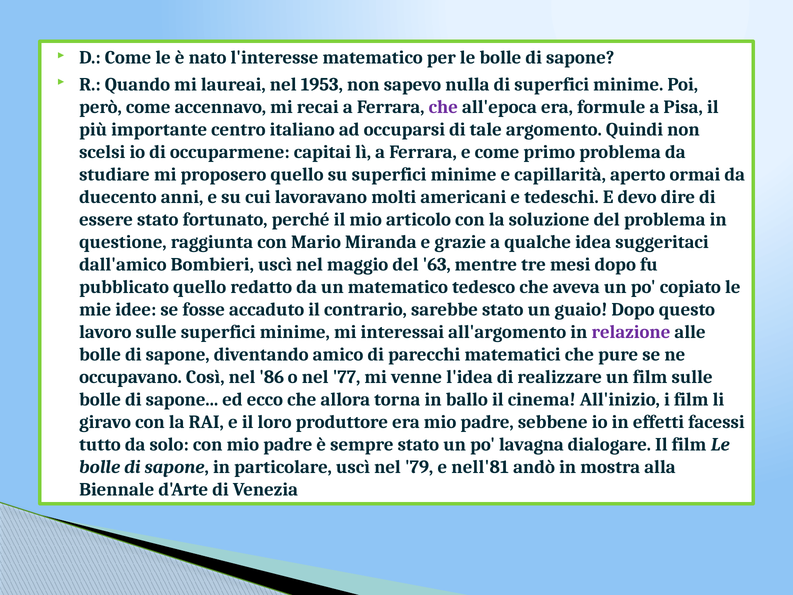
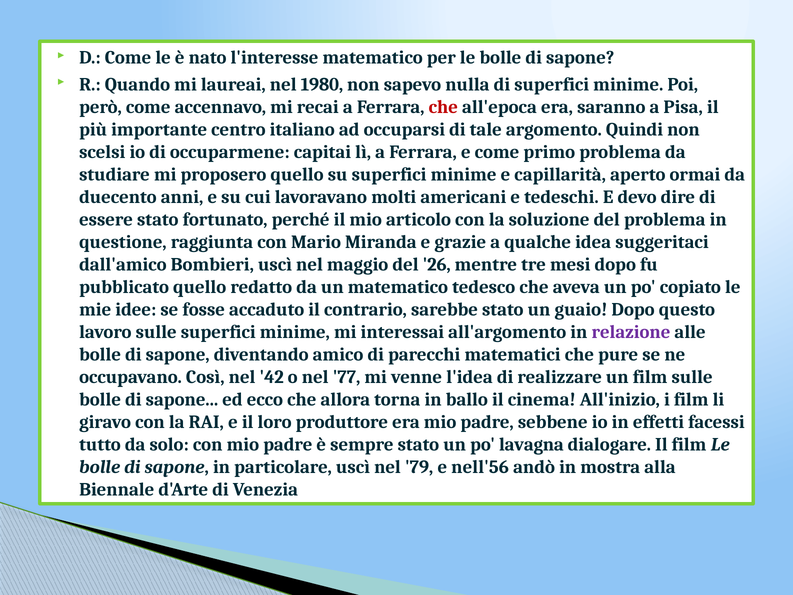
1953: 1953 -> 1980 (322, 85)
che colour: purple -> red (443, 107)
formule: formule -> saranno (611, 107)
63: 63 -> 26 (437, 265)
86: 86 -> 42 (272, 377)
nell'81: nell'81 -> nell'56 (480, 467)
